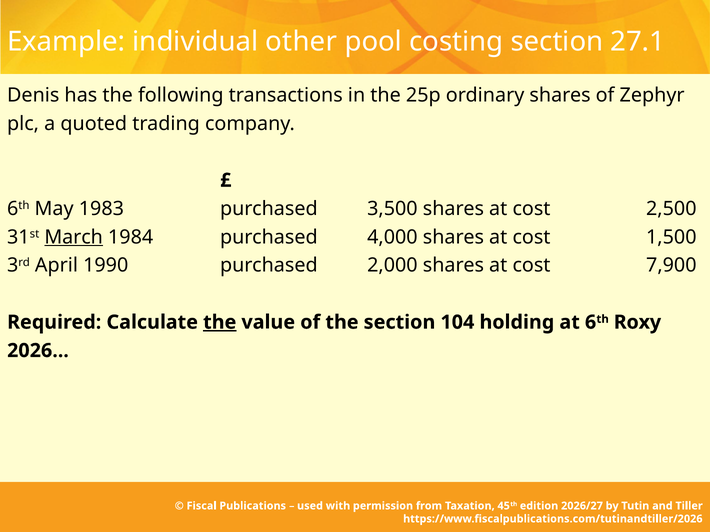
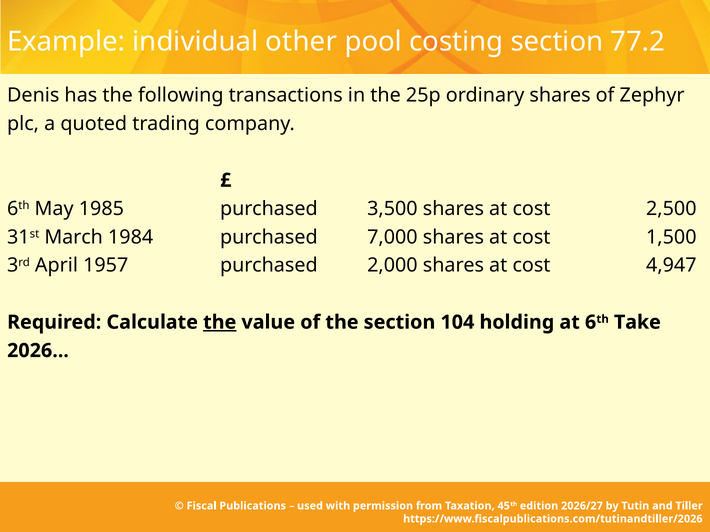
27.1: 27.1 -> 77.2 (638, 42)
1983: 1983 -> 1985 (101, 209)
March underline: present -> none (74, 237)
4,000: 4,000 -> 7,000 (392, 237)
1990: 1990 -> 1957 (106, 266)
7,900: 7,900 -> 4,947 (671, 266)
Roxy: Roxy -> Take (637, 323)
